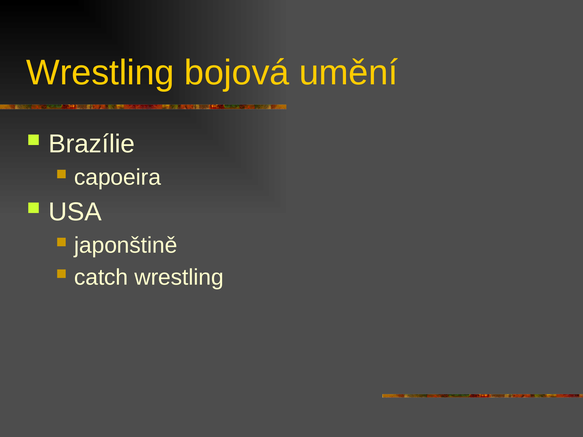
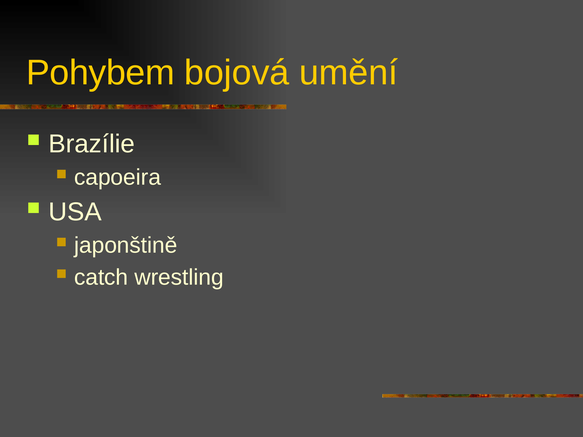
Wrestling: Wrestling -> Pohybem (100, 73)
